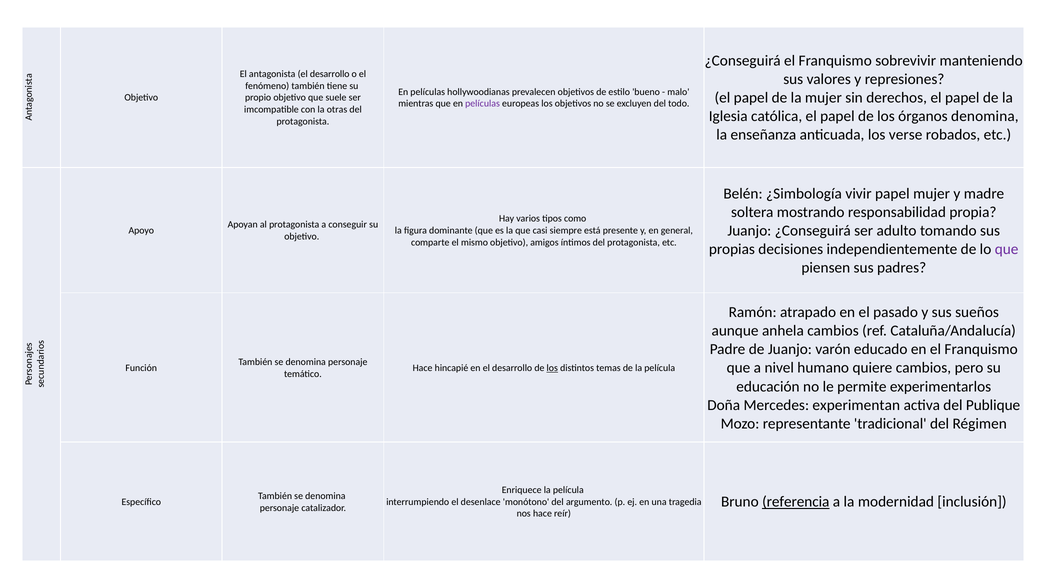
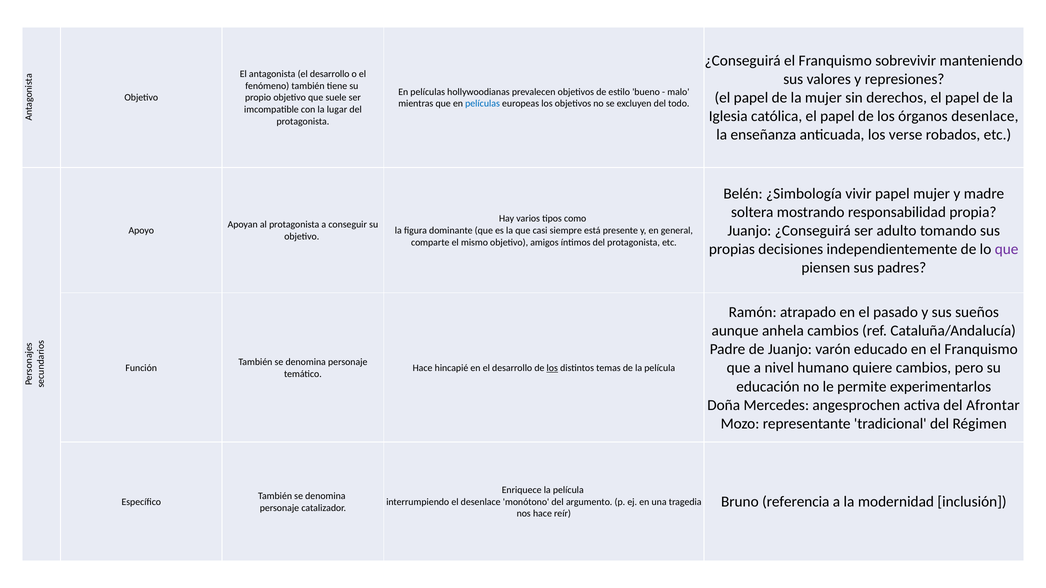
películas colour: purple -> blue (483, 104)
otras: otras -> lugar (337, 110)
órganos denomina: denomina -> desenlace (985, 116)
experimentan: experimentan -> angesprochen (856, 405)
Publique: Publique -> Afrontar (993, 405)
referencia underline: present -> none (796, 502)
